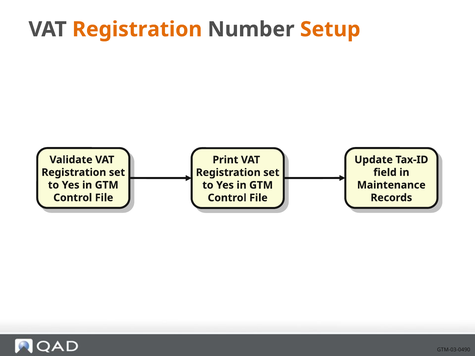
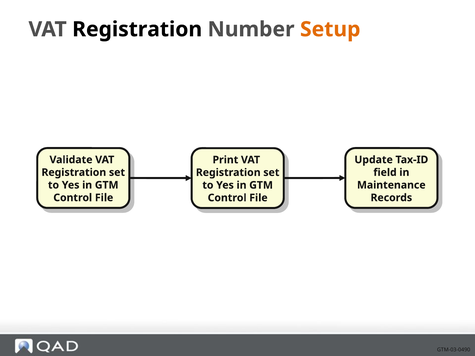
Registration colour: orange -> black (137, 29)
